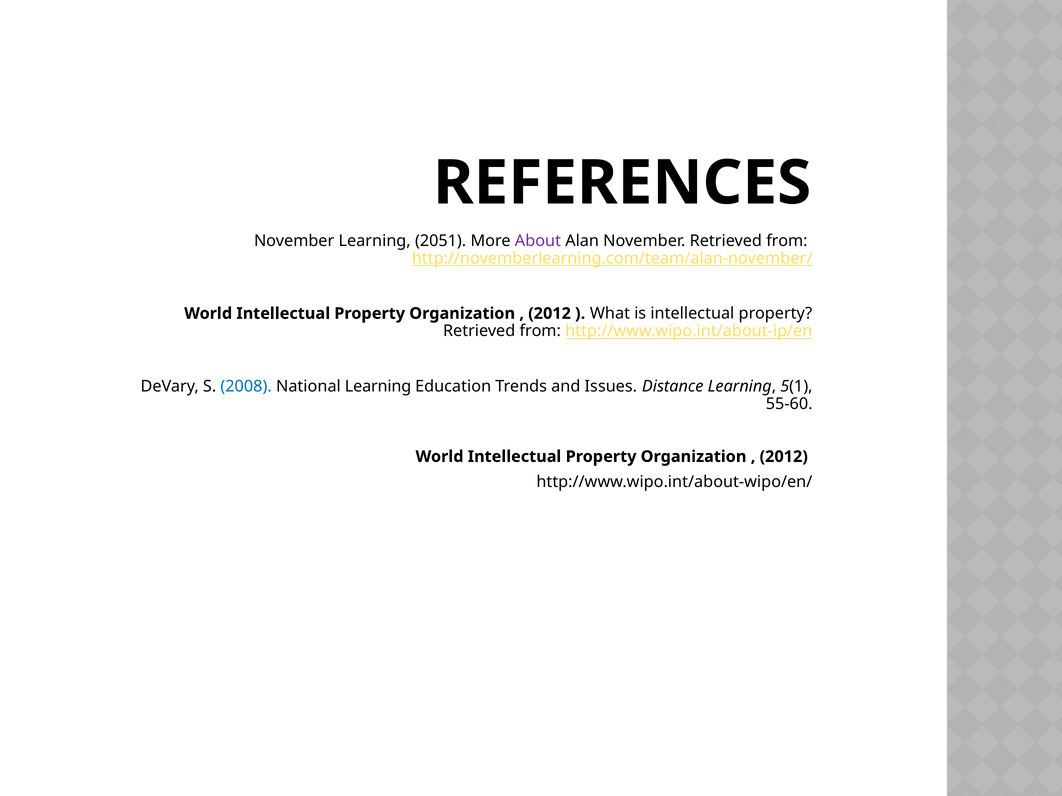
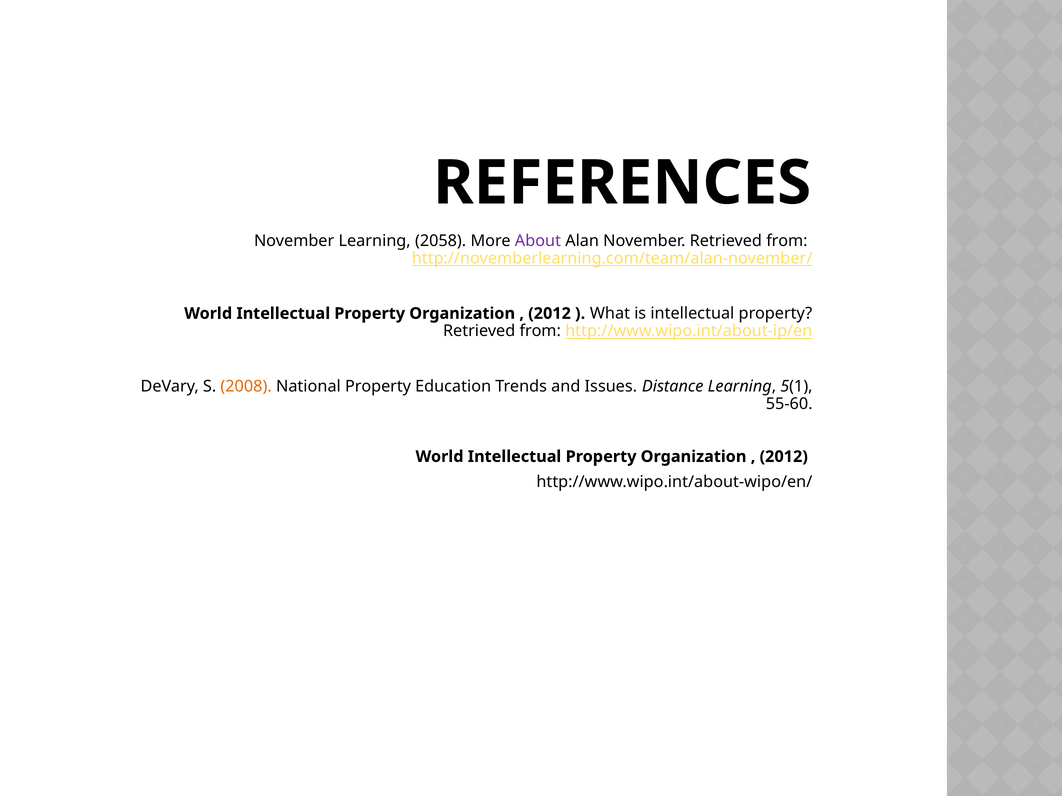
2051: 2051 -> 2058 (441, 241)
2008 colour: blue -> orange (246, 386)
National Learning: Learning -> Property (378, 386)
